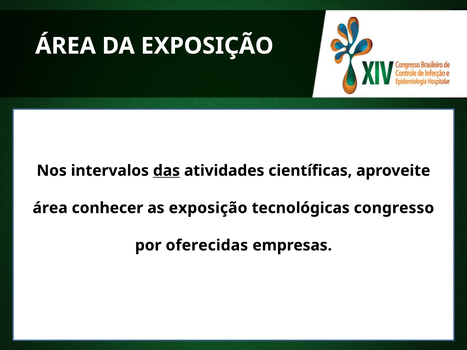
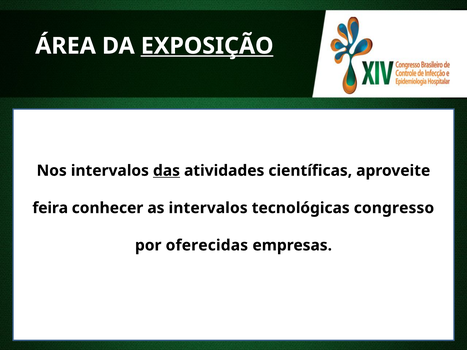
EXPOSIÇÃO underline: none -> present (207, 46)
área: área -> feira (50, 208)
as exposição: exposição -> intervalos (208, 208)
